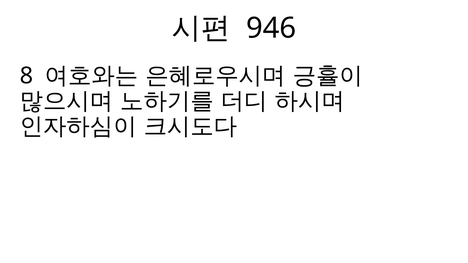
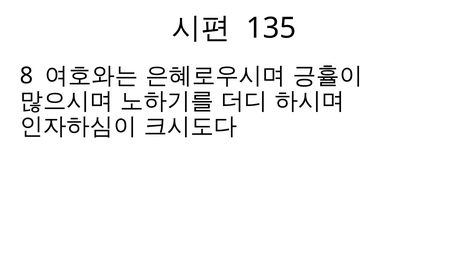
946: 946 -> 135 (271, 28)
